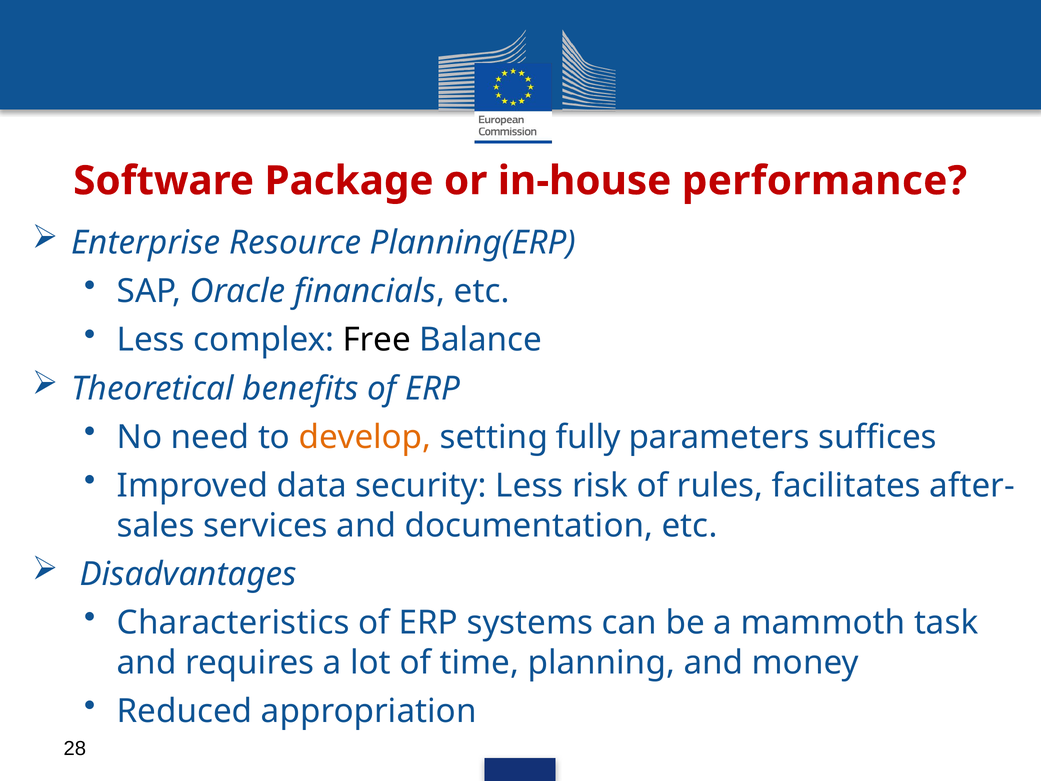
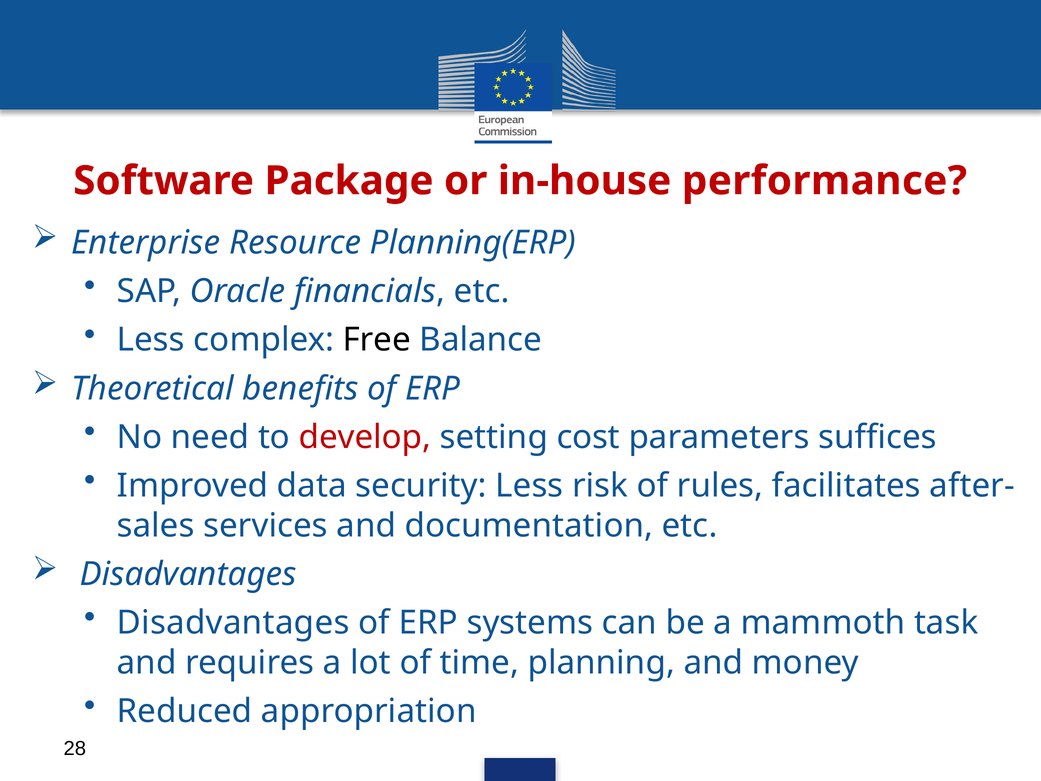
develop colour: orange -> red (365, 437)
fully: fully -> cost (588, 437)
Characteristics: Characteristics -> Disadvantages (233, 623)
